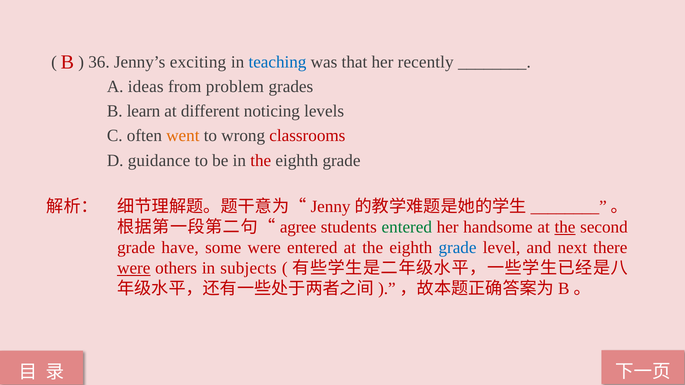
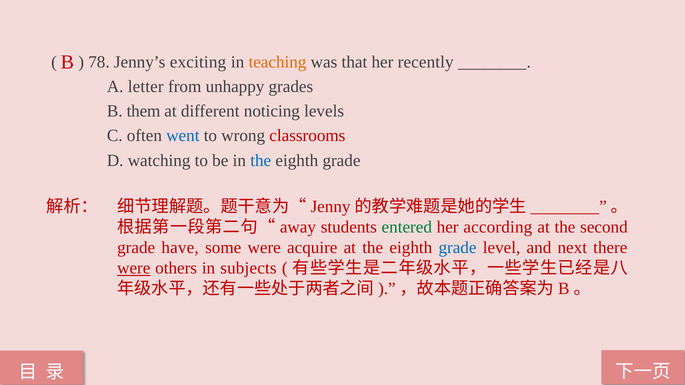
36: 36 -> 78 (99, 62)
teaching colour: blue -> orange (277, 62)
ideas: ideas -> letter (146, 87)
problem: problem -> unhappy (235, 87)
learn: learn -> them (144, 111)
went colour: orange -> blue (183, 136)
guidance: guidance -> watching (159, 161)
the colour: red -> blue (261, 161)
agree: agree -> away (298, 227)
handsome: handsome -> according (498, 227)
the underline: present -> none (565, 227)
were entered: entered -> acquire (312, 248)
